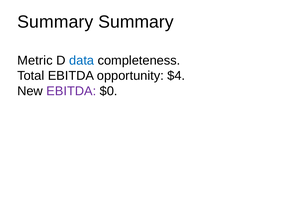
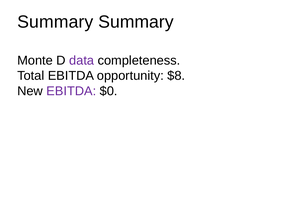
Metric: Metric -> Monte (35, 60)
data colour: blue -> purple (82, 60)
$4: $4 -> $8 (176, 76)
